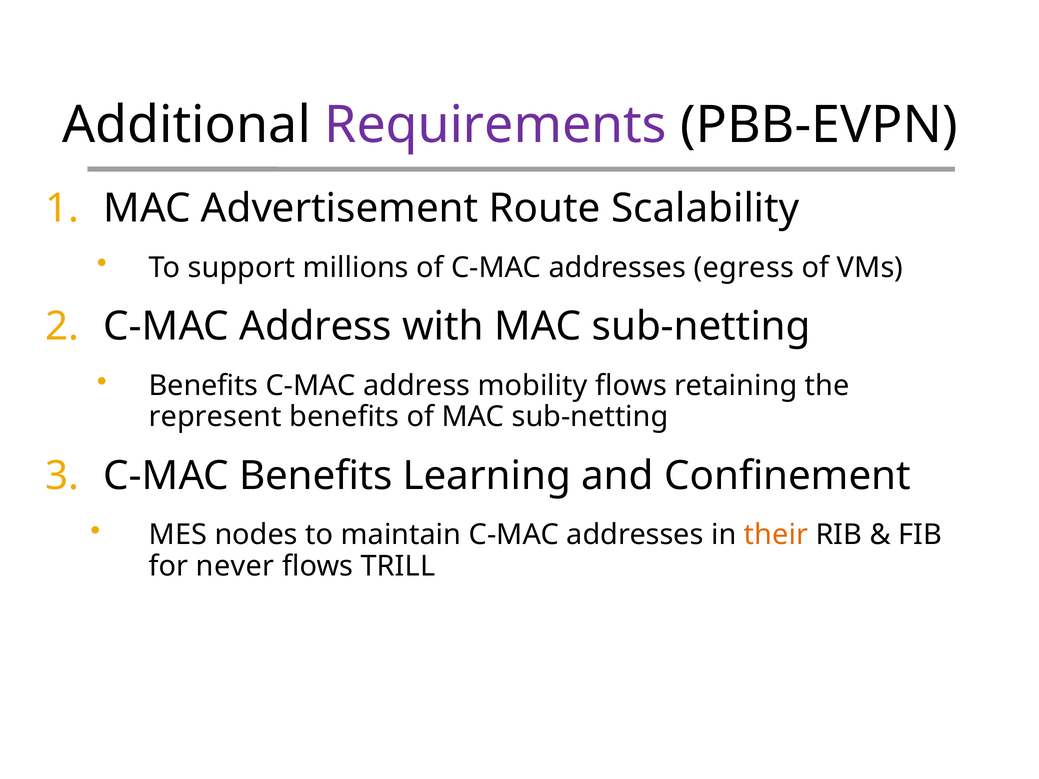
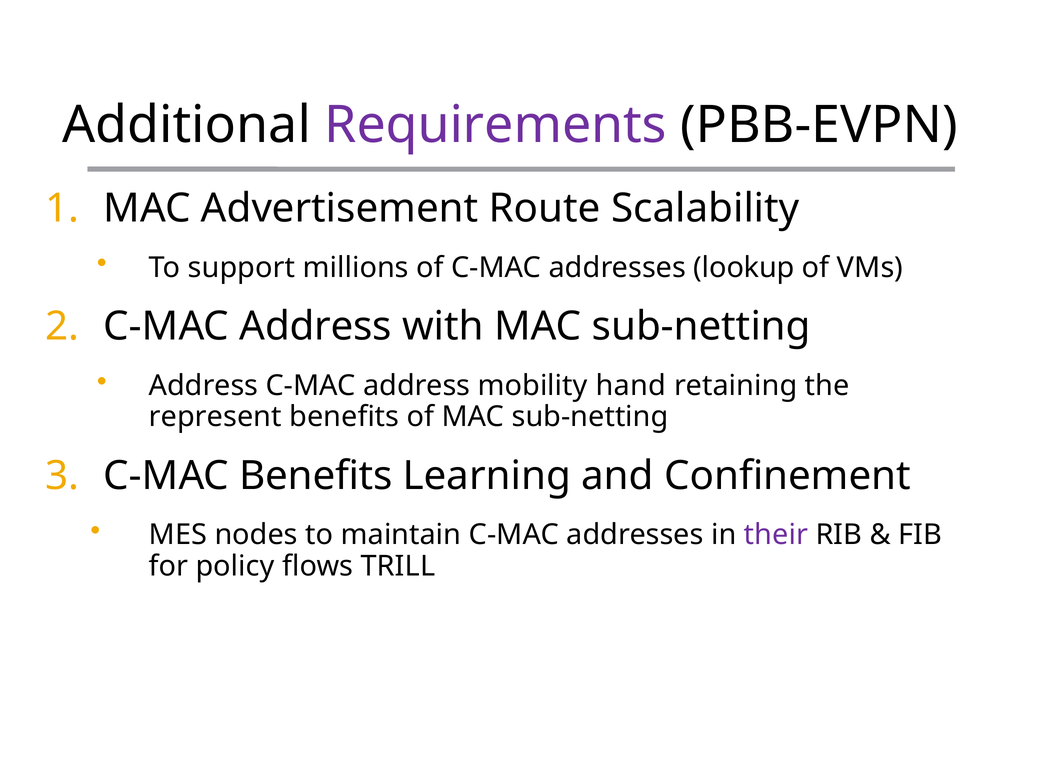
egress: egress -> lookup (744, 268)
Benefits: Benefits -> Address (204, 386)
mobility flows: flows -> hand (631, 386)
their colour: orange -> purple (776, 535)
never: never -> policy (235, 566)
